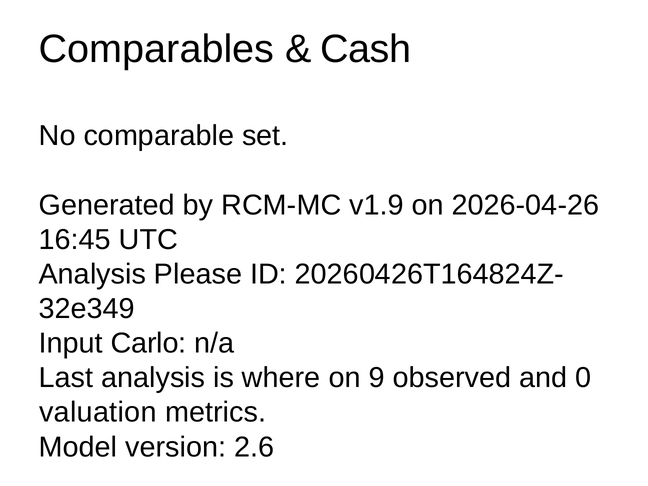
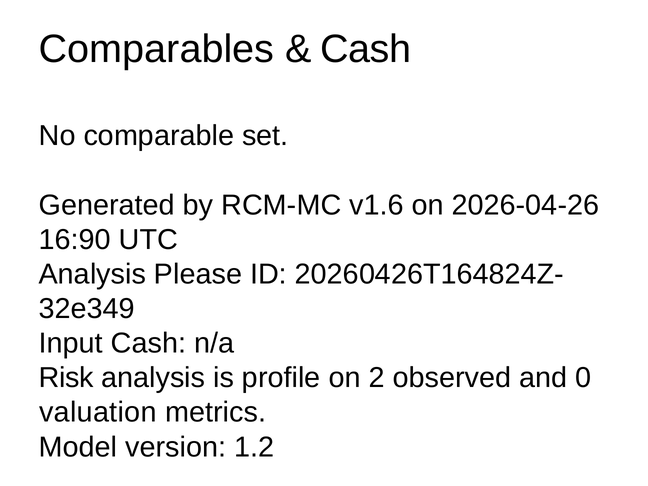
v1.9: v1.9 -> v1.6 (377, 205)
16:45: 16:45 -> 16:90 (75, 240)
Input Carlo: Carlo -> Cash (148, 343)
Last: Last -> Risk (66, 378)
where: where -> profile (281, 378)
9: 9 -> 2 (377, 378)
2.6: 2.6 -> 1.2 (254, 447)
